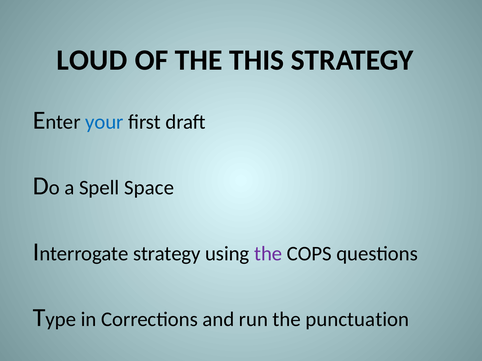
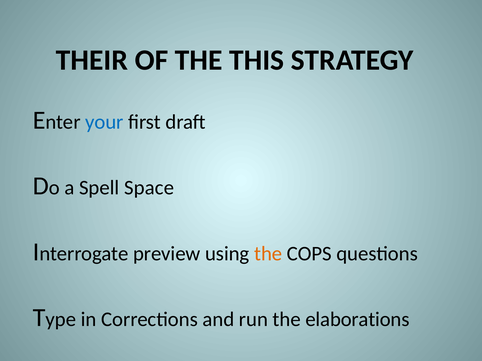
LOUD: LOUD -> THEIR (92, 60)
strategy: strategy -> preview (167, 254)
the colour: purple -> orange (268, 254)
punctuation: punctuation -> elaborations (357, 320)
